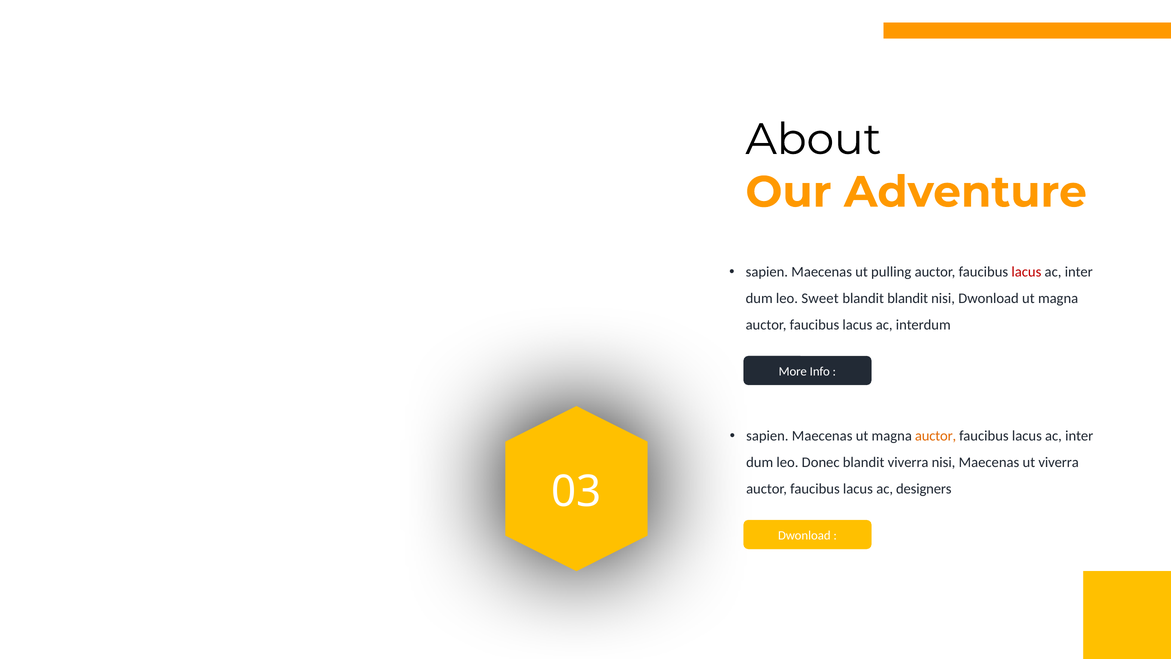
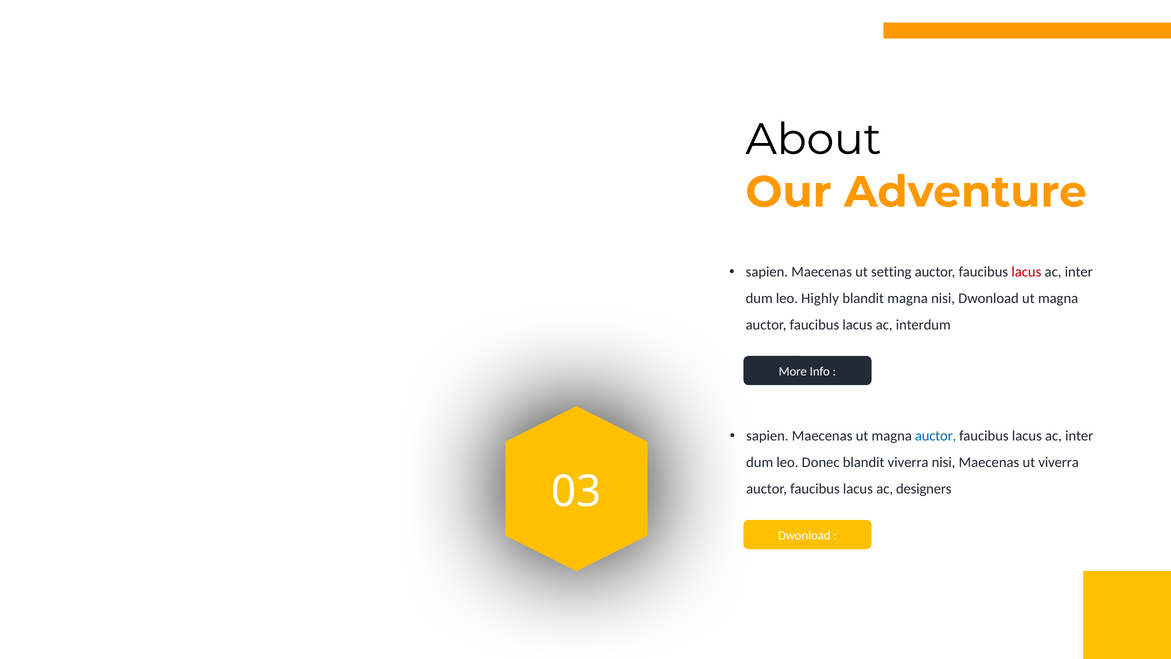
pulling: pulling -> setting (891, 272)
Sweet: Sweet -> Highly (820, 298)
blandit blandit: blandit -> magna (908, 298)
auctor colour: orange -> blue (936, 436)
